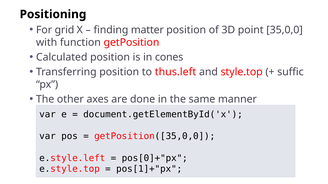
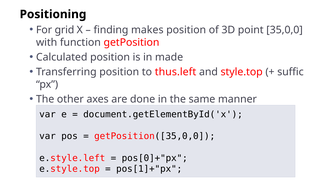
matter: matter -> makes (147, 30)
cones: cones -> made (169, 57)
